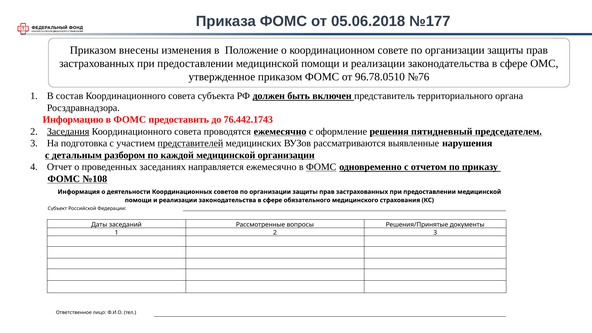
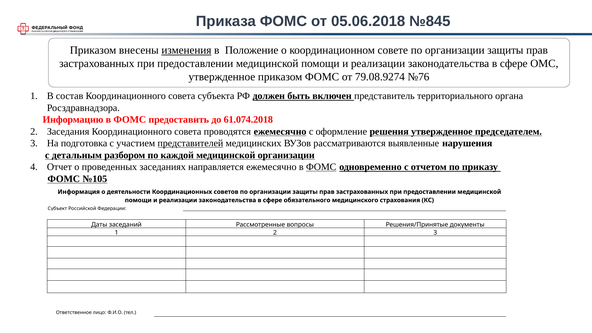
№177: №177 -> №845 (430, 21)
изменения underline: none -> present (186, 50)
96.78.0510: 96.78.0510 -> 79.08.9274 (380, 77)
76.442.1743: 76.442.1743 -> 61.074.2018 (248, 120)
Заседания underline: present -> none (68, 131)
решения пятидневный: пятидневный -> утвержденное (442, 131)
№108: №108 -> №105 (95, 179)
